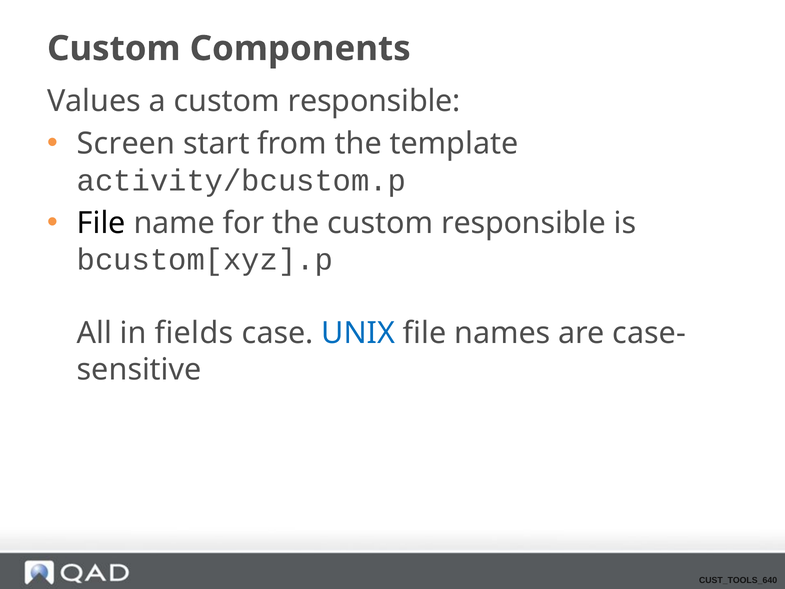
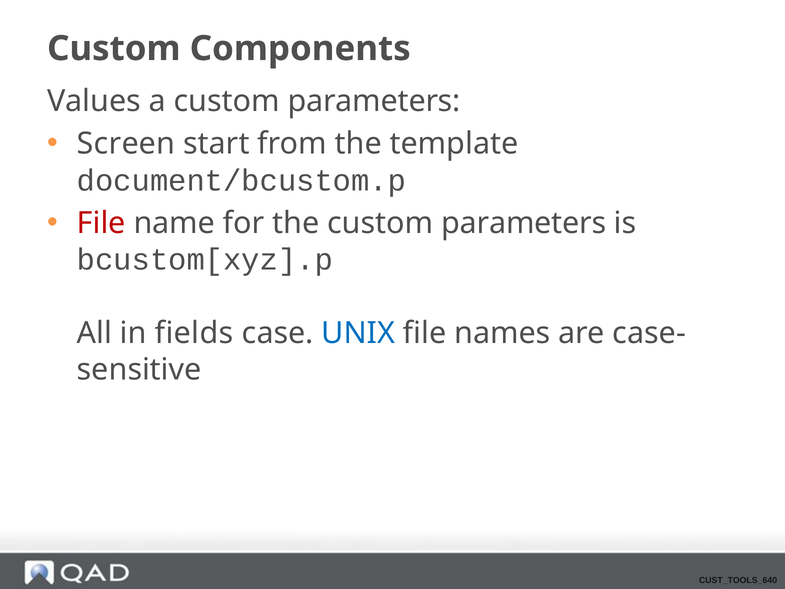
a custom responsible: responsible -> parameters (374, 101)
activity/bcustom.p: activity/bcustom.p -> document/bcustom.p (241, 180)
File colour: black -> red (101, 223)
the custom responsible: responsible -> parameters (524, 223)
